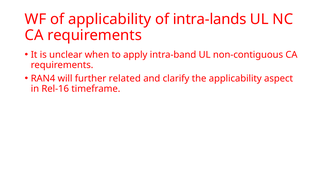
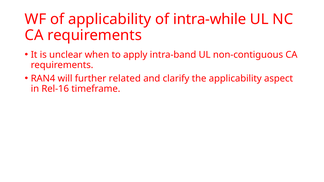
intra-lands: intra-lands -> intra-while (210, 19)
